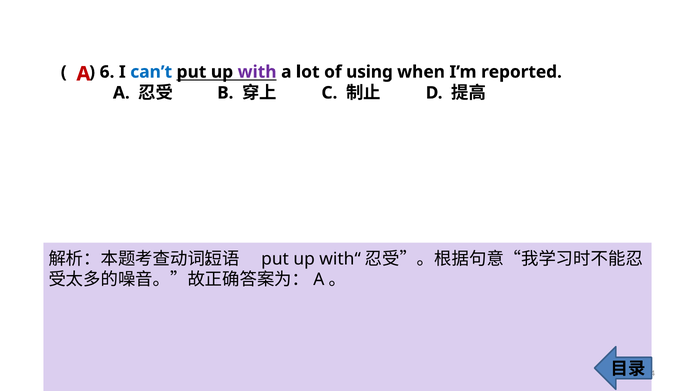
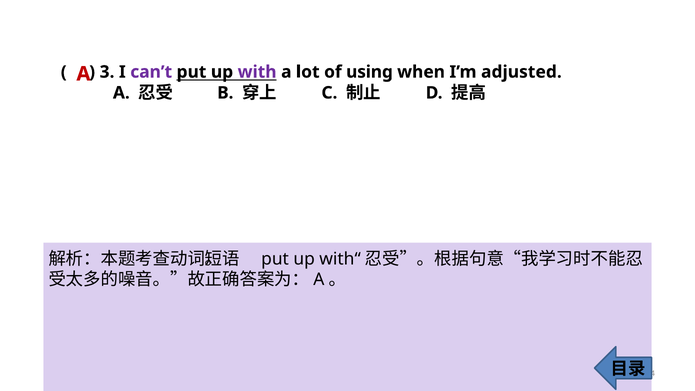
6: 6 -> 3 (107, 72)
can’t colour: blue -> purple (151, 72)
reported: reported -> adjusted (521, 72)
